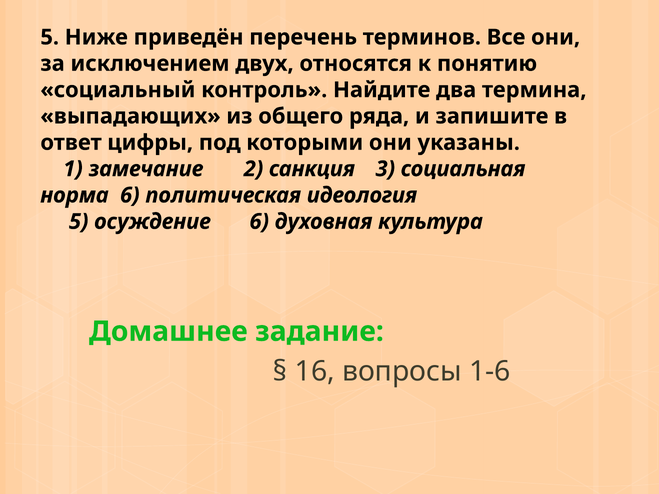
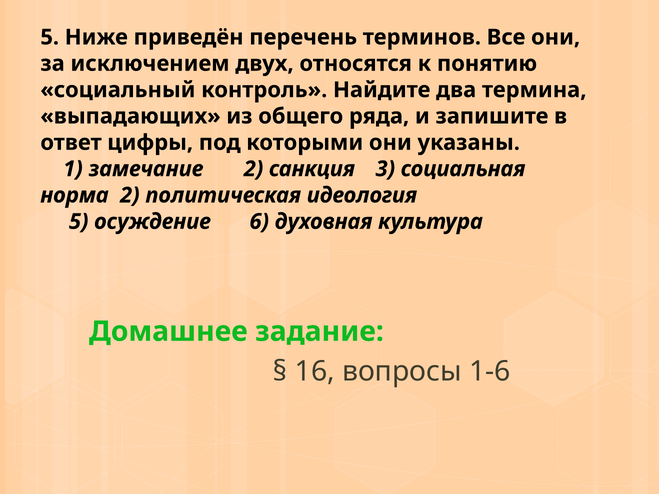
норма 6: 6 -> 2 (130, 195)
